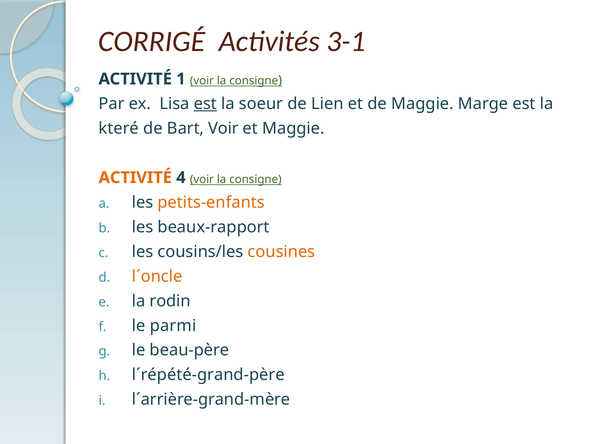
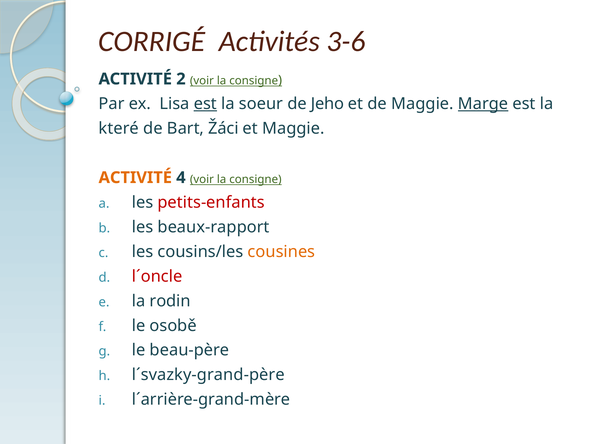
3-1: 3-1 -> 3-6 (346, 42)
1: 1 -> 2 (181, 79)
Lien: Lien -> Jeho (327, 104)
Marge underline: none -> present (483, 104)
Bart Voir: Voir -> Žáci (223, 128)
petits-enfants colour: orange -> red (211, 202)
l´oncle colour: orange -> red (157, 276)
parmi: parmi -> osobě (173, 326)
l´répété-grand-père: l´répété-grand-père -> l´svazky-grand-père (208, 375)
